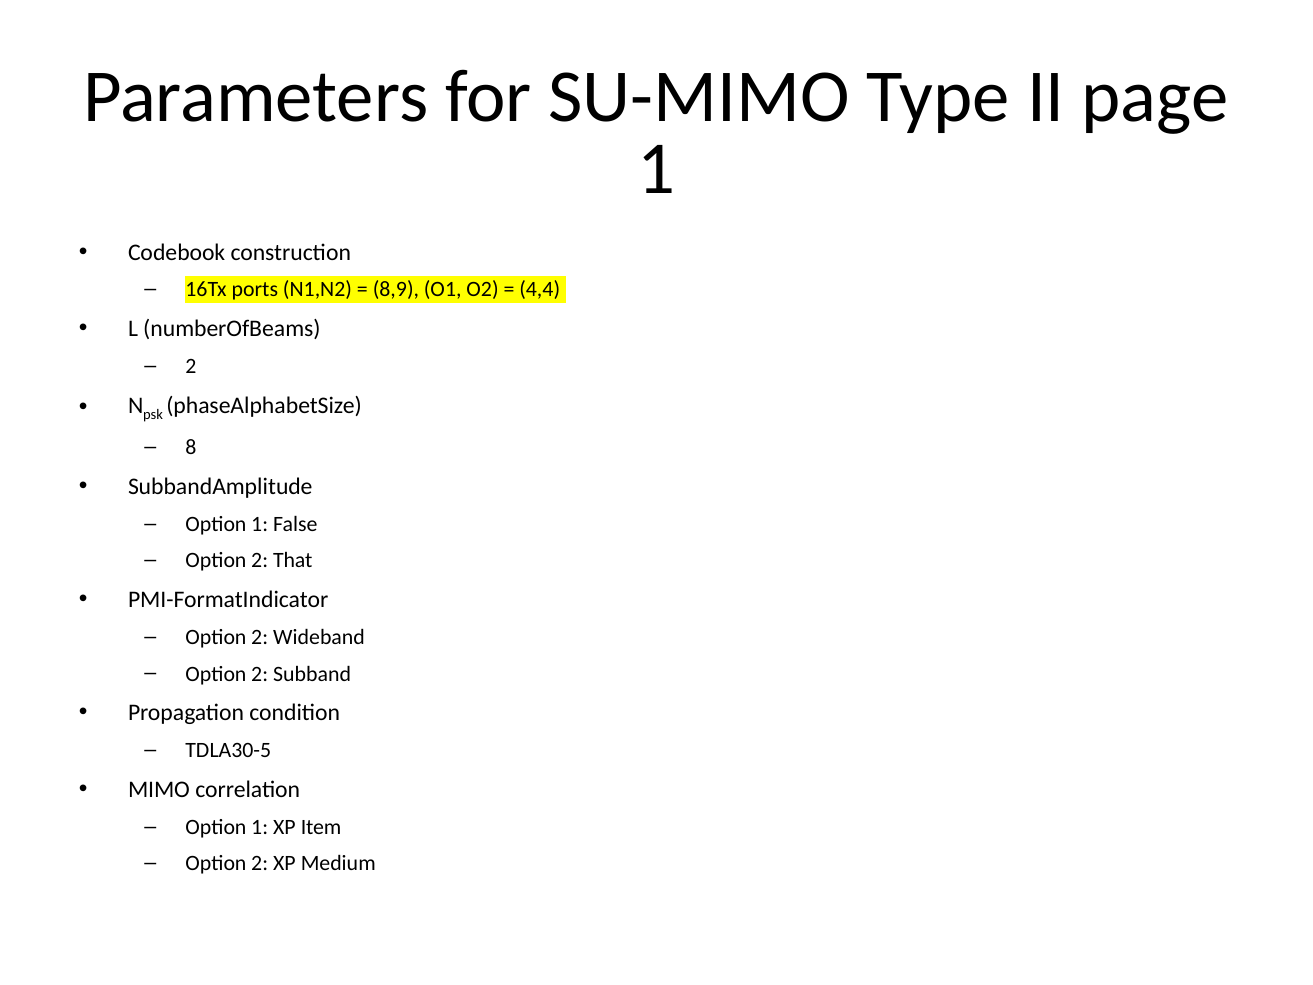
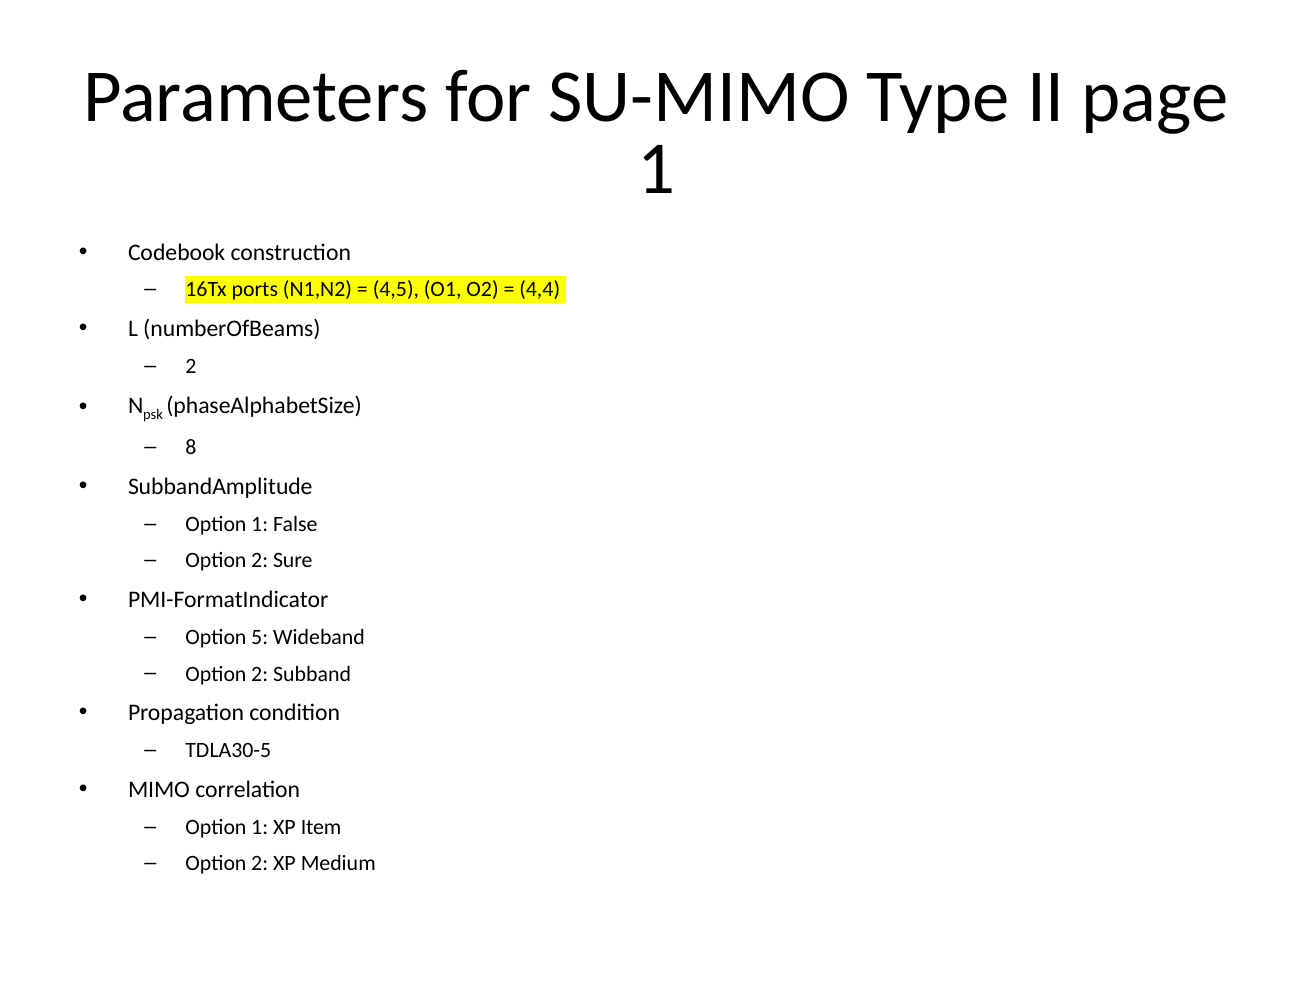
8,9: 8,9 -> 4,5 (396, 290)
That: That -> Sure (293, 561)
2: 2 -> 5 (260, 637)
